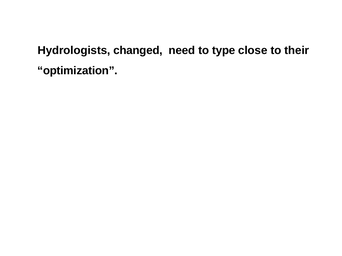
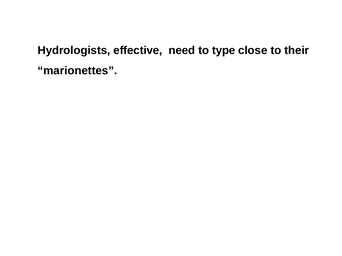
changed: changed -> effective (138, 50)
optimization: optimization -> marionettes (77, 71)
